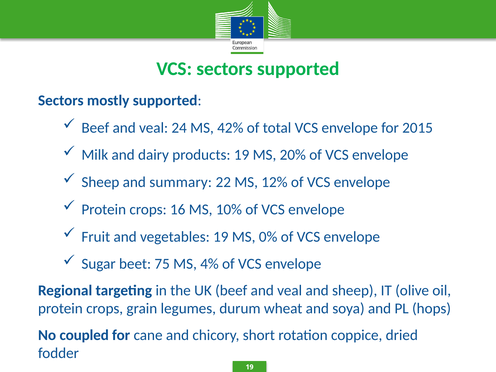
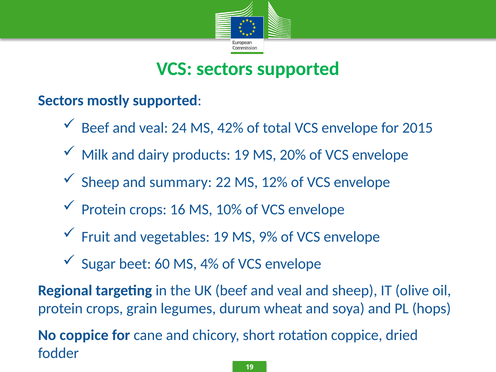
0%: 0% -> 9% (268, 237)
75: 75 -> 60 (162, 264)
No coupled: coupled -> coppice (84, 335)
